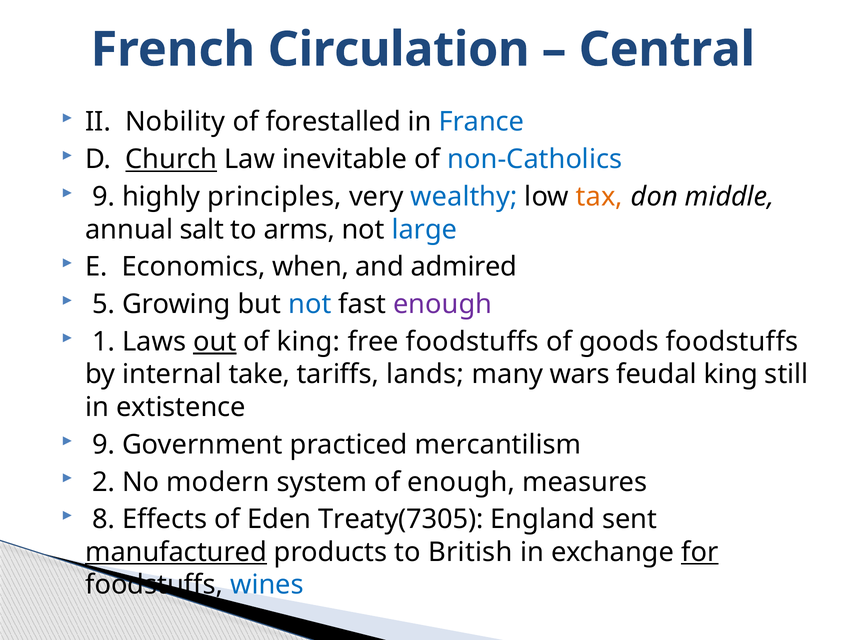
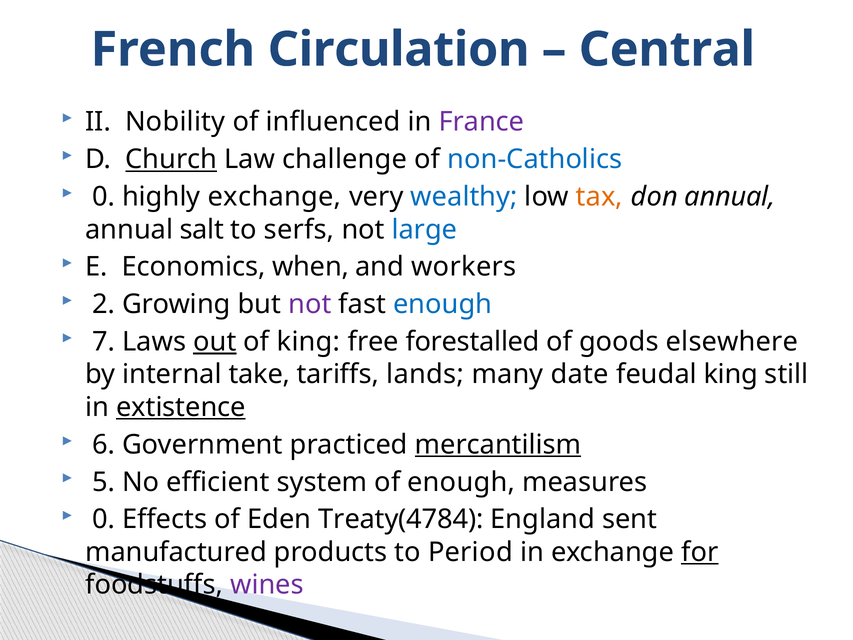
forestalled: forestalled -> influenced (333, 122)
France colour: blue -> purple (482, 122)
inevitable: inevitable -> challenge (345, 159)
9: 9 -> 0 (104, 197)
highly principles: principles -> exchange (275, 197)
don middle: middle -> annual (730, 197)
arms: arms -> serfs (299, 229)
admired: admired -> workers (464, 267)
5: 5 -> 2 (104, 304)
not colour: blue -> purple (310, 304)
enough colour: purple -> blue (443, 304)
1: 1 -> 7 (104, 342)
free foodstuffs: foodstuffs -> forestalled (473, 342)
goods foodstuffs: foodstuffs -> elsewhere (732, 342)
wars: wars -> date (580, 374)
extistence underline: none -> present (181, 407)
9: 9 -> 6 (104, 444)
mercantilism underline: none -> present (498, 444)
2: 2 -> 5 (104, 482)
modern: modern -> efficient (218, 482)
8: 8 -> 0 (104, 519)
Treaty(7305: Treaty(7305 -> Treaty(4784 (401, 519)
manufactured underline: present -> none (176, 552)
British: British -> Period (470, 552)
wines colour: blue -> purple (267, 585)
